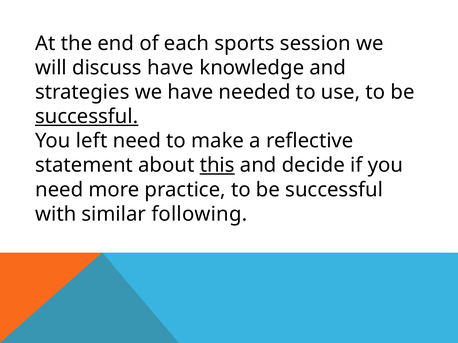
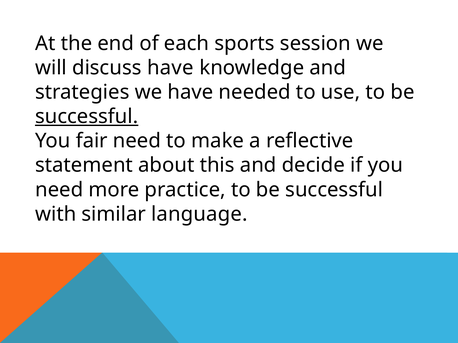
left: left -> fair (92, 141)
this underline: present -> none (217, 166)
following: following -> language (199, 214)
